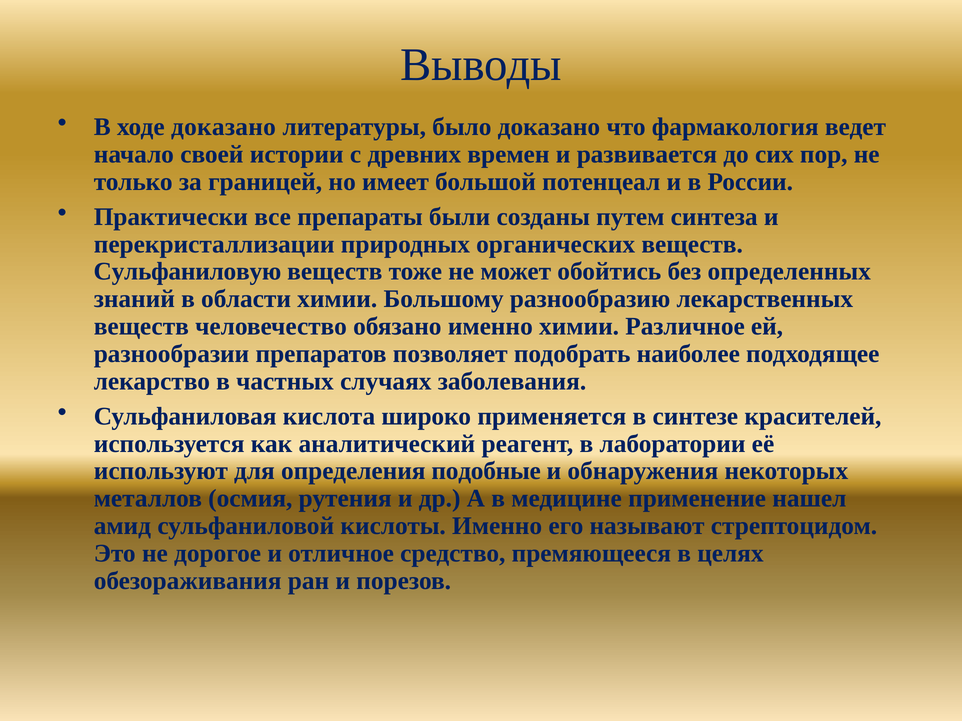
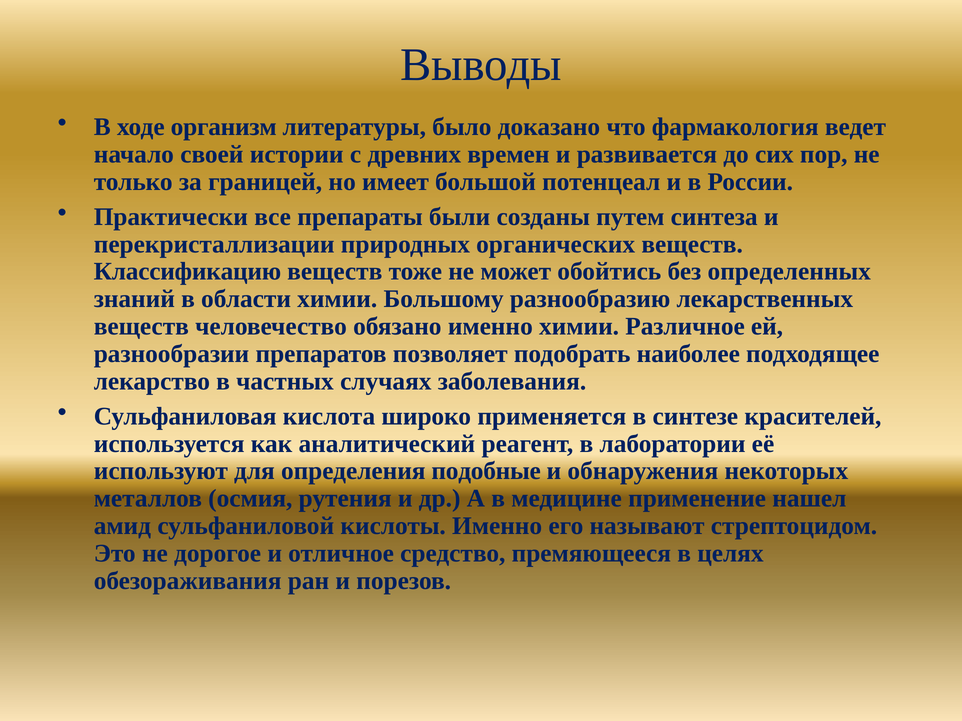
ходе доказано: доказано -> организм (224, 127)
Сульфаниловую: Сульфаниловую -> Классификацию (187, 272)
